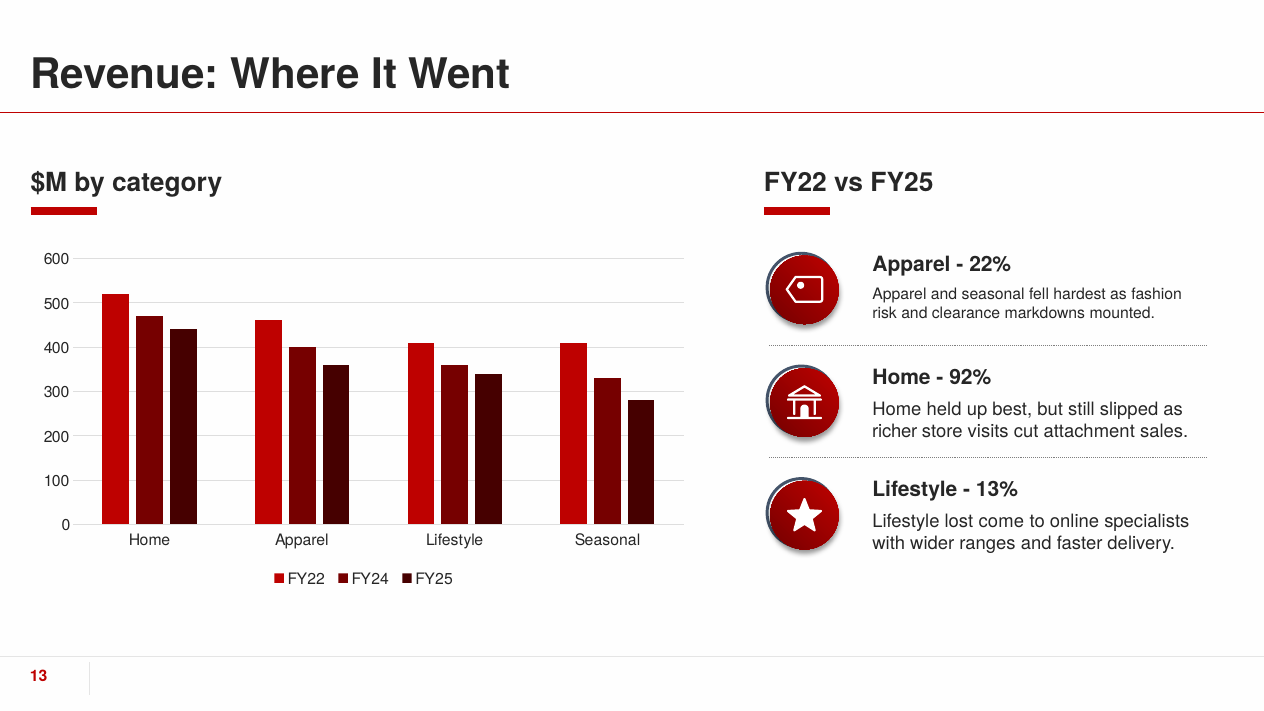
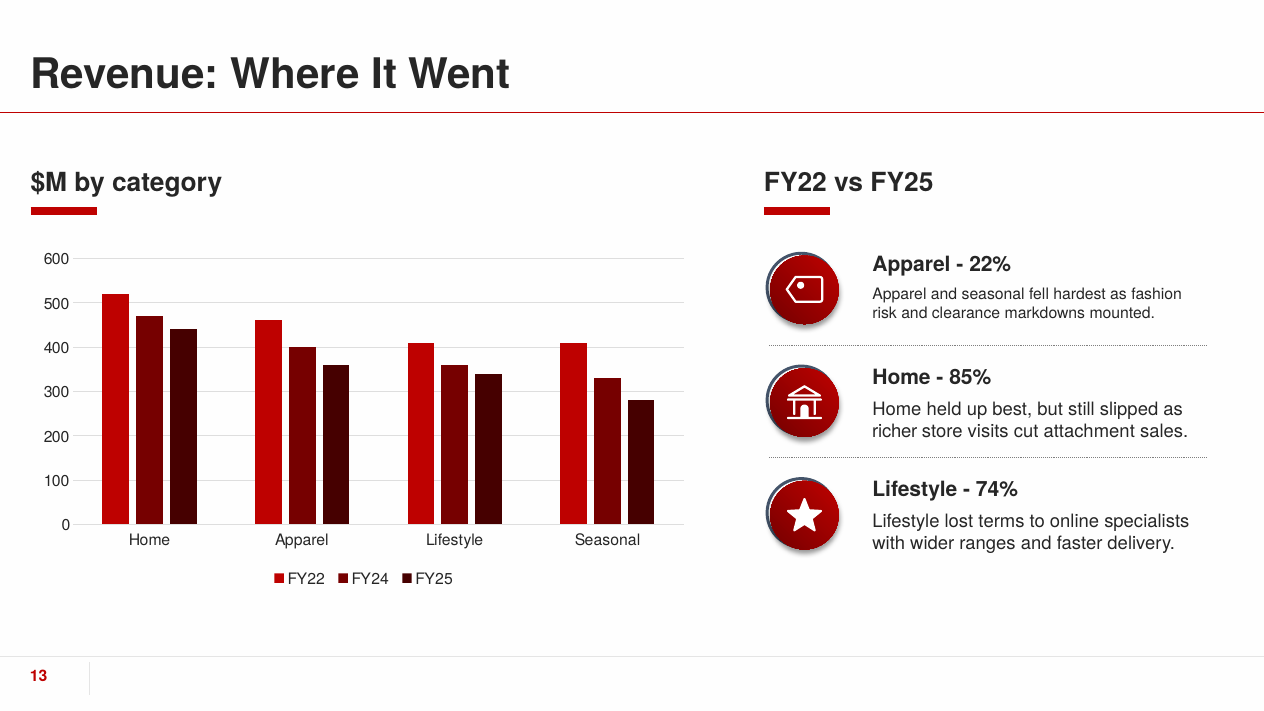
92%: 92% -> 85% (970, 377)
13%: 13% -> 74% (997, 490)
come: come -> terms (1001, 522)
